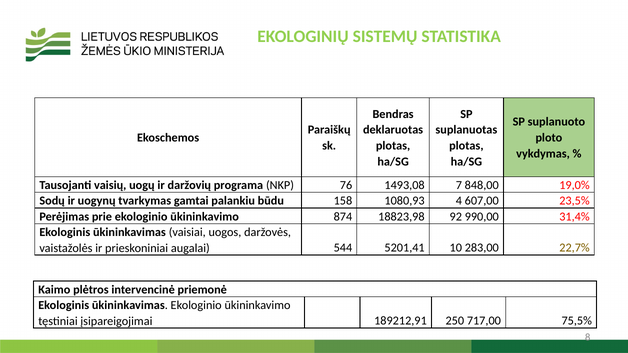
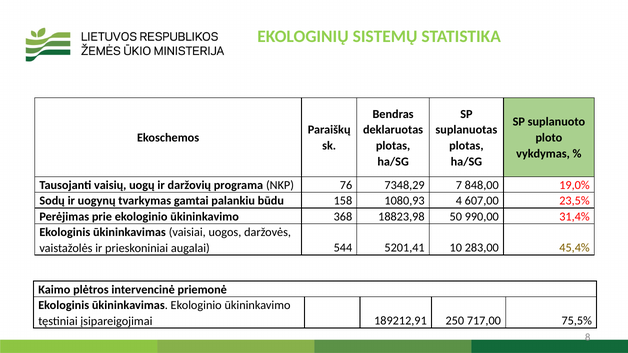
1493,08: 1493,08 -> 7348,29 (405, 185)
874: 874 -> 368 (343, 217)
92: 92 -> 50 (456, 217)
22,7%: 22,7% -> 45,4% (574, 248)
